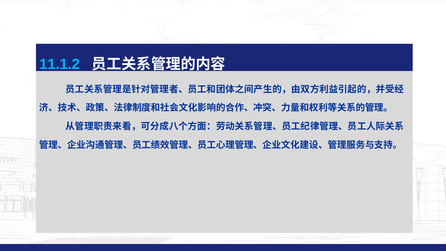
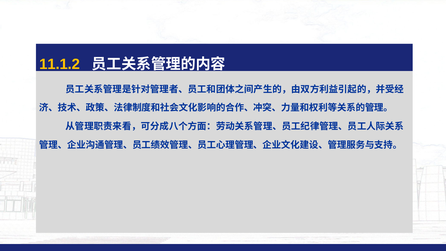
11.1.2 colour: light blue -> yellow (60, 64)
